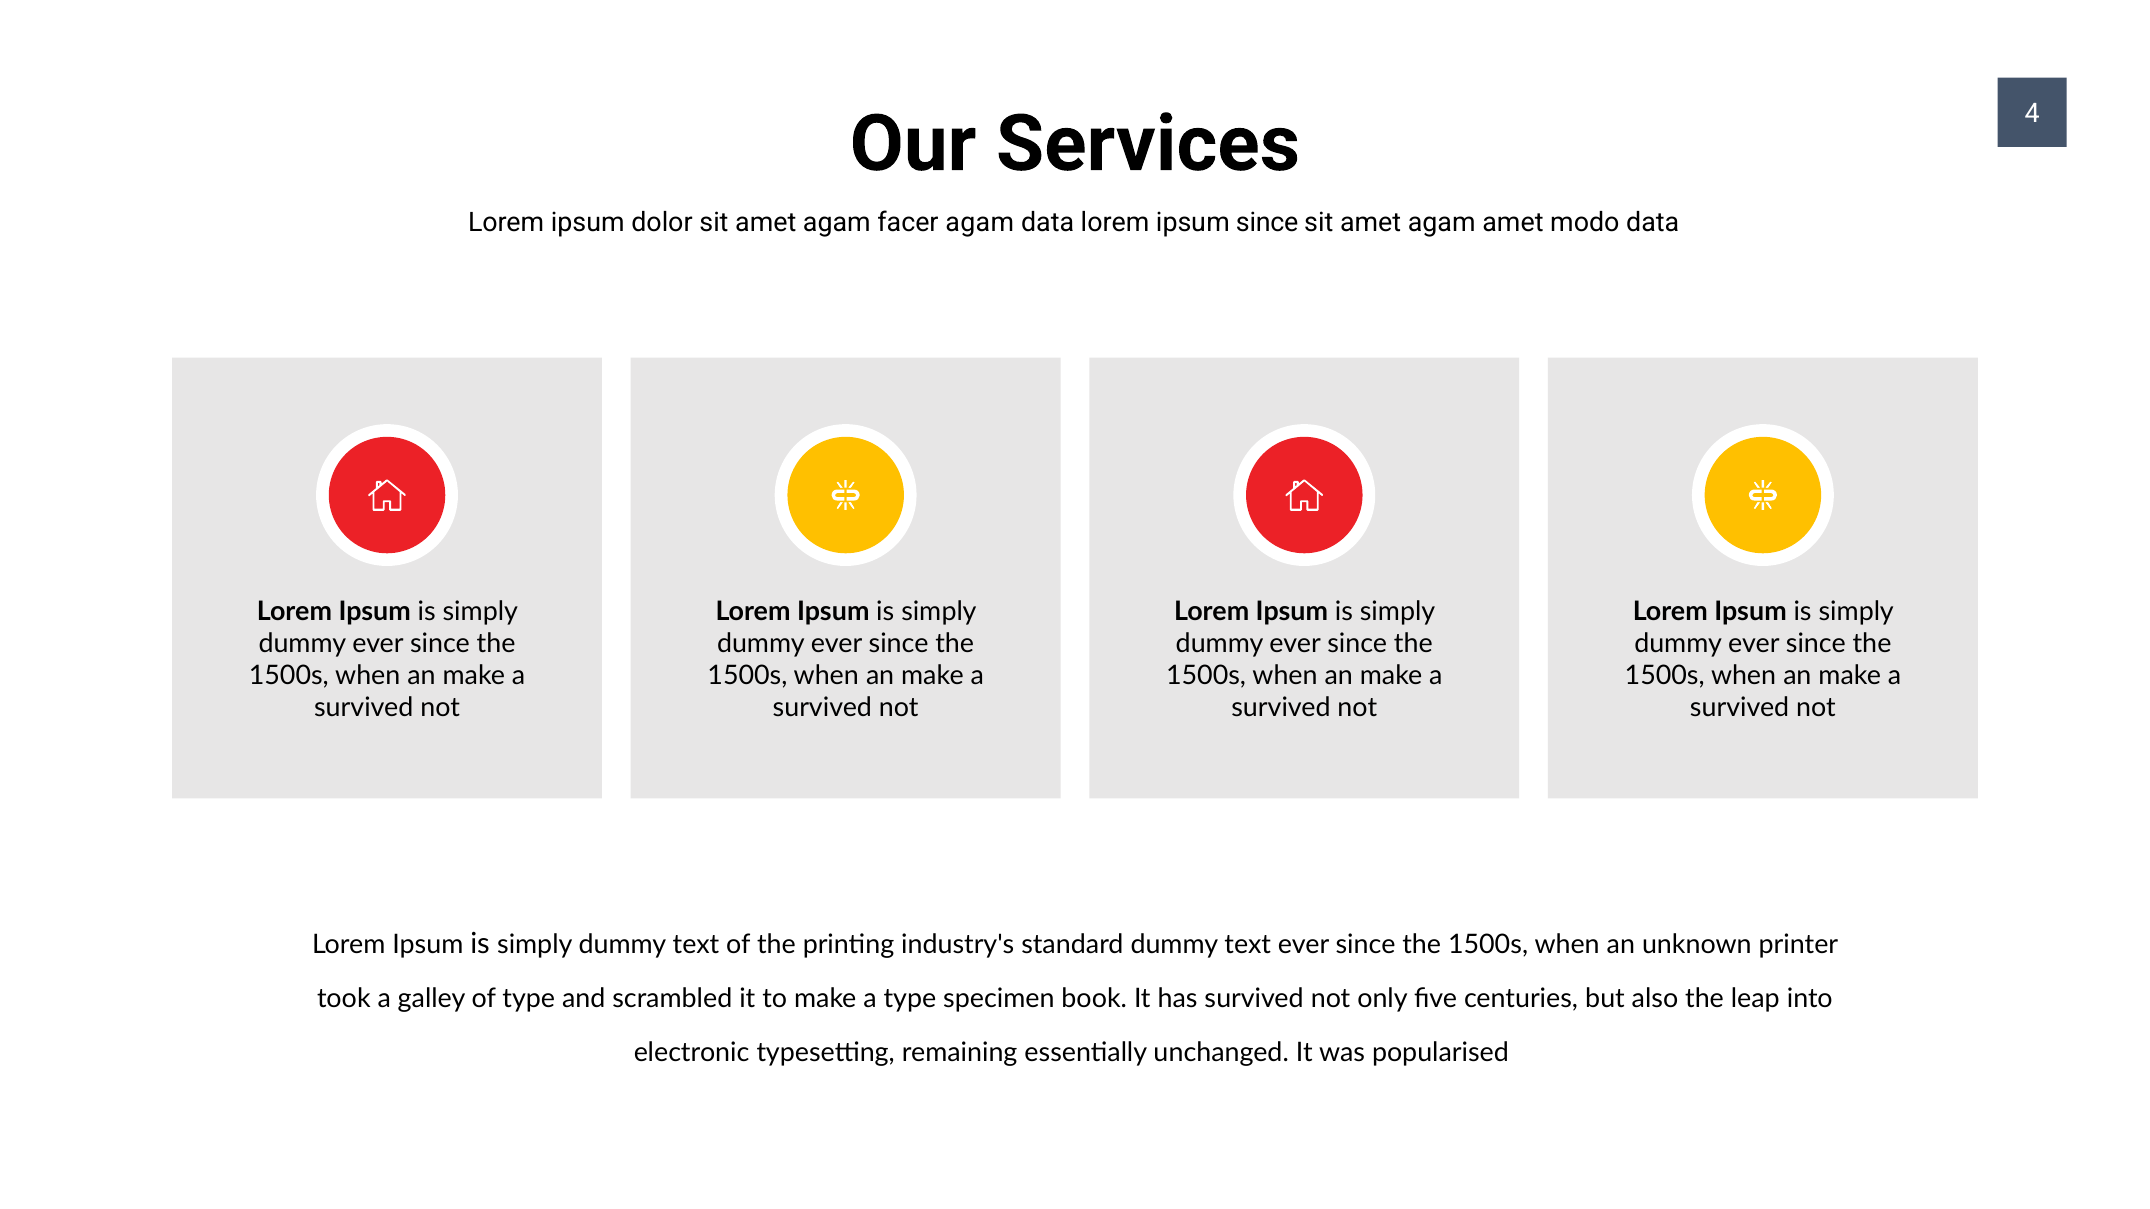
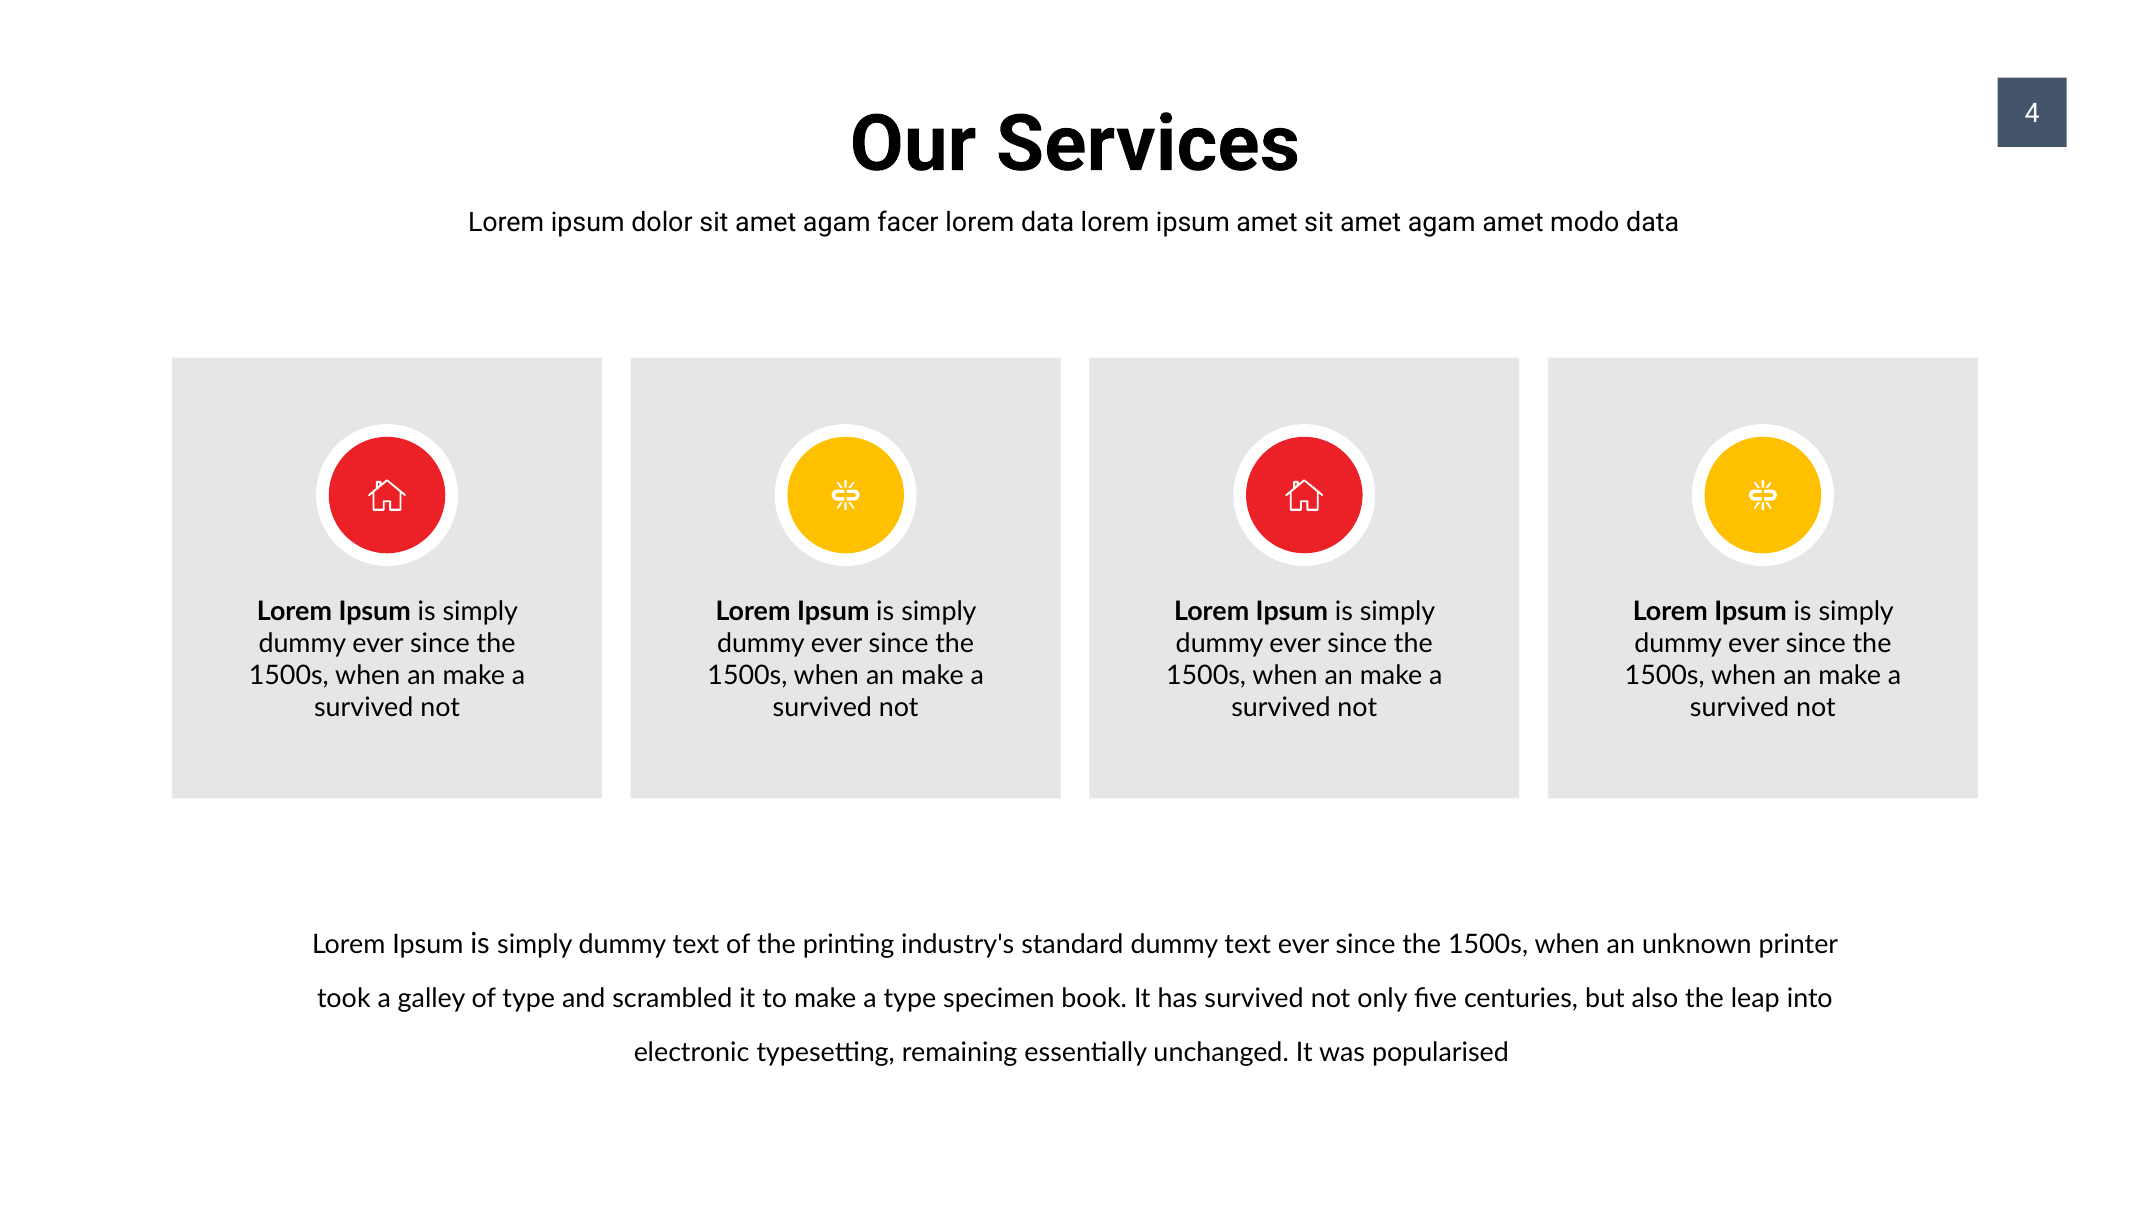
facer agam: agam -> lorem (980, 222)
ipsum since: since -> amet (1267, 222)
